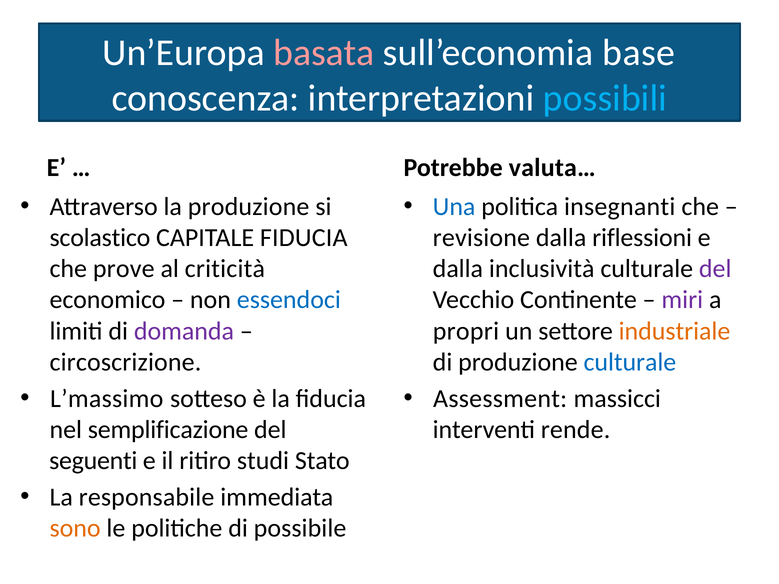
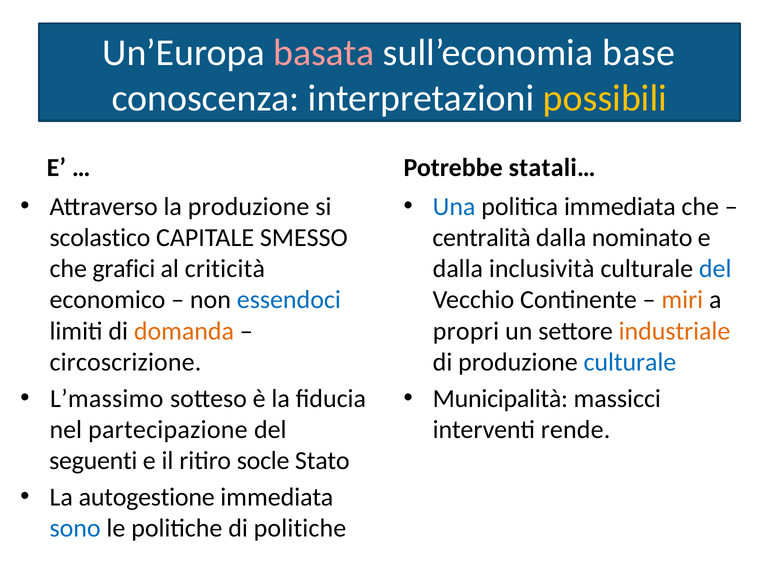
possibili colour: light blue -> yellow (605, 98)
valuta…: valuta… -> statali… (552, 168)
politica insegnanti: insegnanti -> immediata (620, 207)
CAPITALE FIDUCIA: FIDUCIA -> SMESSO (304, 238)
revisione: revisione -> centralità (482, 238)
riflessioni: riflessioni -> nominato (642, 238)
prove: prove -> grafici (124, 269)
del colour: purple -> blue (715, 269)
miri colour: purple -> orange (682, 300)
domanda colour: purple -> orange (184, 331)
Assessment: Assessment -> Municipalità (500, 399)
semplificazione: semplificazione -> partecipazione (168, 430)
studi: studi -> socle (263, 461)
responsabile: responsabile -> autogestione (147, 497)
sono colour: orange -> blue (75, 529)
di possibile: possibile -> politiche (300, 529)
